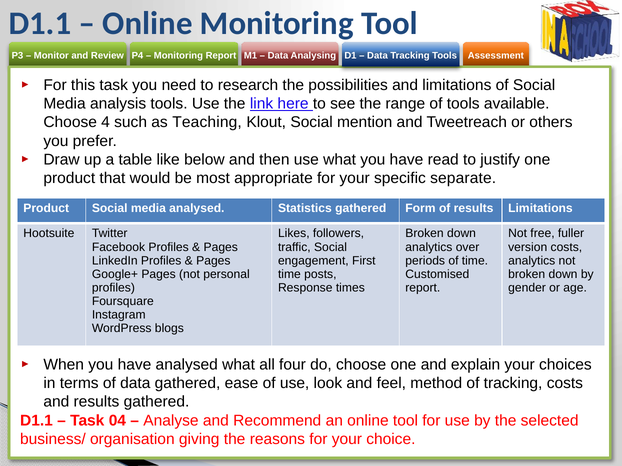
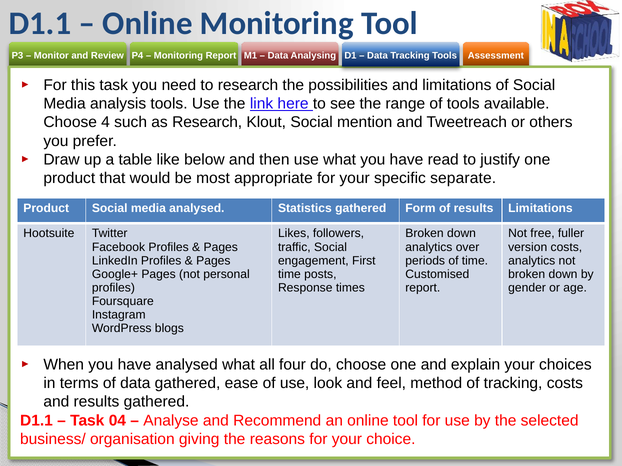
as Teaching: Teaching -> Research (207, 122)
